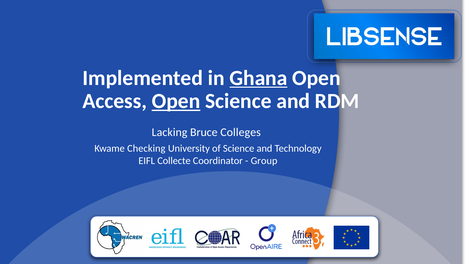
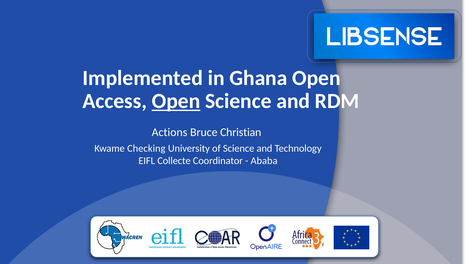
Ghana underline: present -> none (258, 78)
Lacking: Lacking -> Actions (170, 132)
Colleges: Colleges -> Christian (241, 132)
Group: Group -> Ababa (264, 161)
